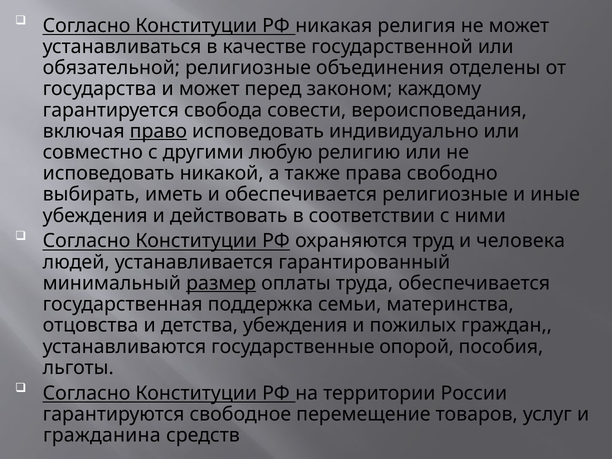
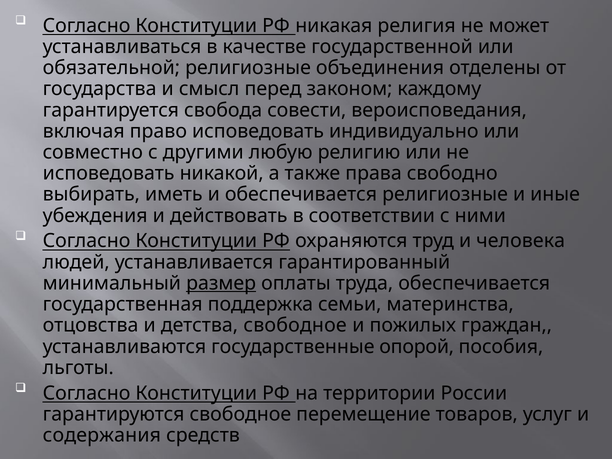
и может: может -> смысл (209, 89)
право underline: present -> none (158, 131)
детства убеждения: убеждения -> свободное (295, 325)
гражданина: гражданина -> содержания (102, 435)
